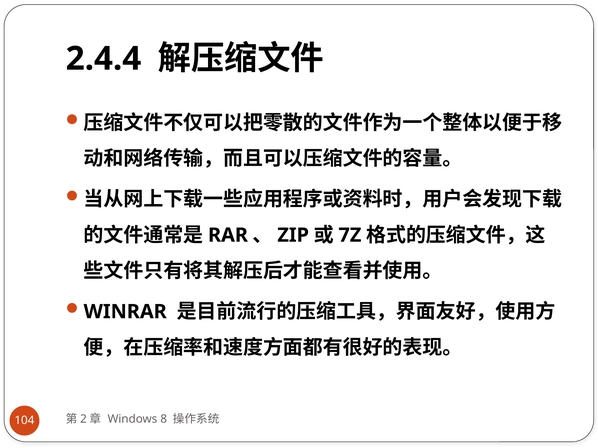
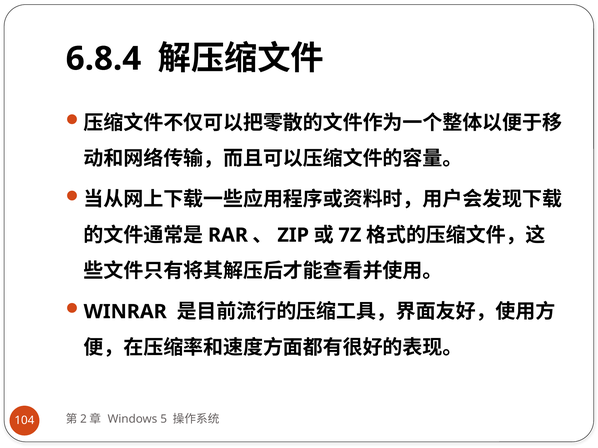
2.4.4: 2.4.4 -> 6.8.4 (103, 59)
8: 8 -> 5 (164, 419)
